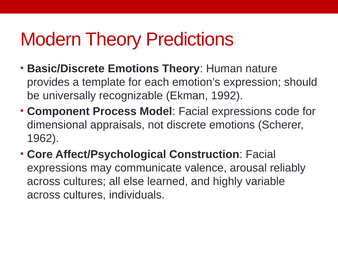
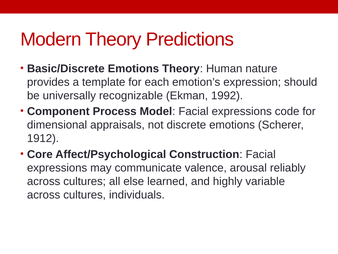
1962: 1962 -> 1912 (43, 138)
